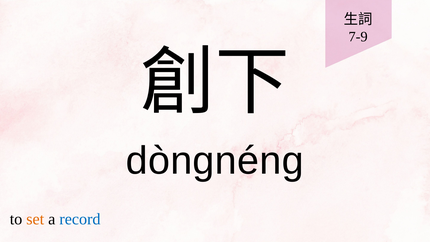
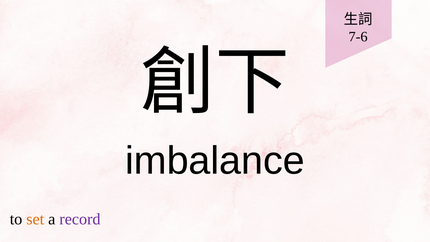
7-9: 7-9 -> 7-6 (358, 37)
dòngnéng: dòngnéng -> imbalance (215, 161)
record colour: blue -> purple (80, 219)
